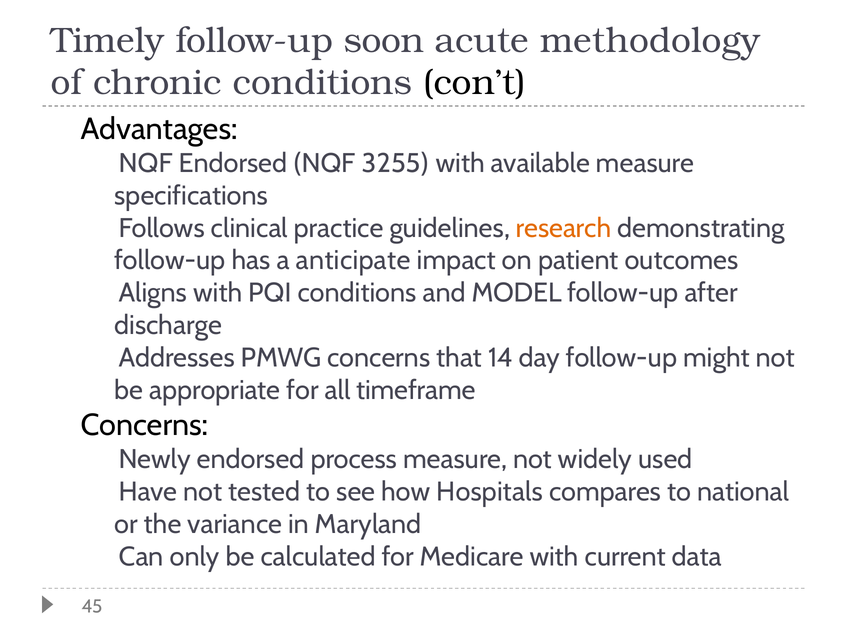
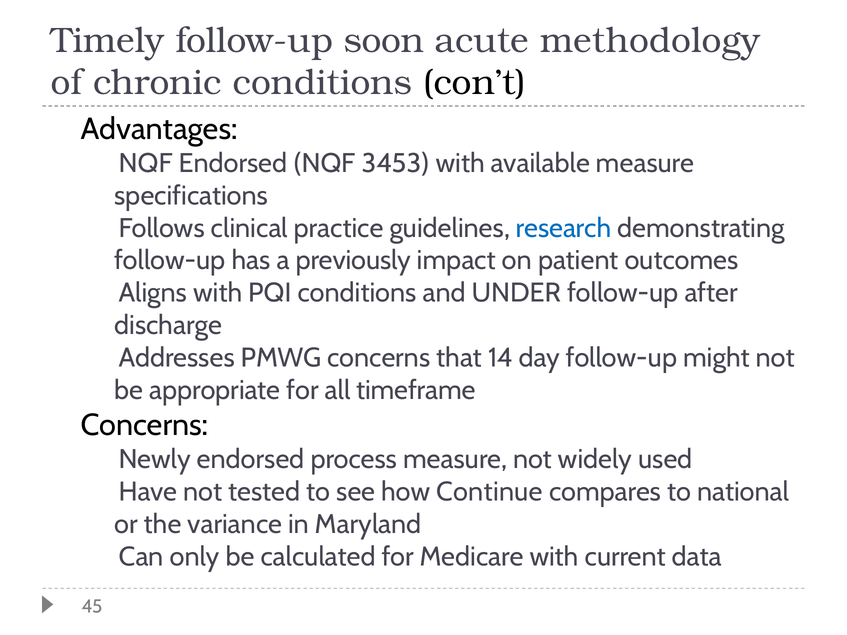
3255: 3255 -> 3453 (396, 163)
research colour: orange -> blue (564, 228)
anticipate: anticipate -> previously (353, 261)
MODEL: MODEL -> UNDER (517, 293)
Hospitals: Hospitals -> Continue (490, 492)
